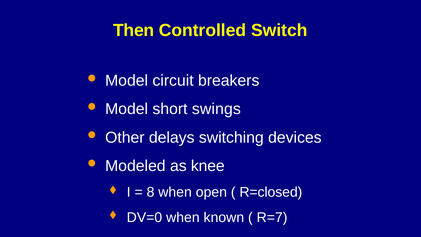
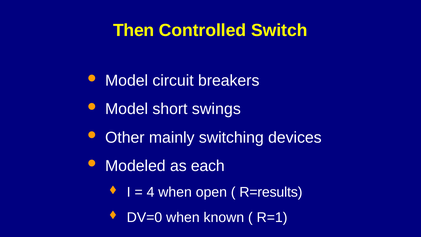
delays: delays -> mainly (172, 137)
knee: knee -> each (208, 166)
8: 8 -> 4 (150, 192)
R=closed: R=closed -> R=results (271, 192)
R=7: R=7 -> R=1 (272, 217)
